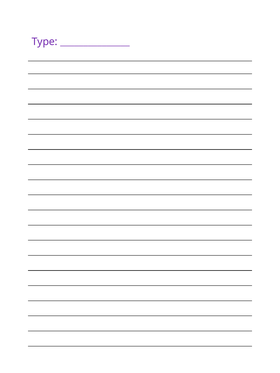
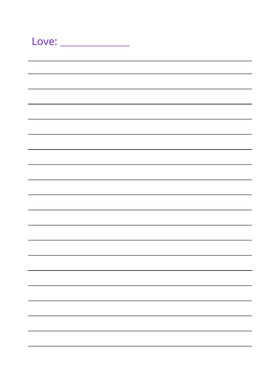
Type: Type -> Love (45, 42)
